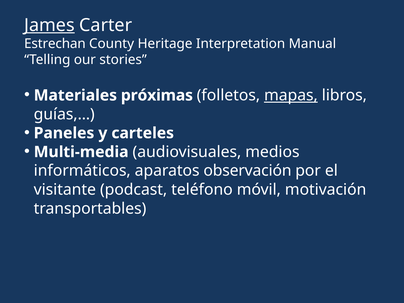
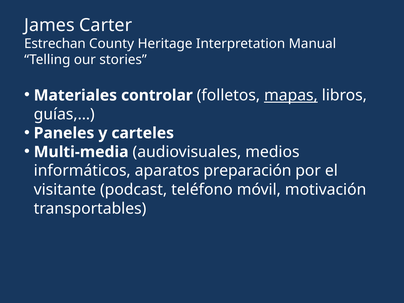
James underline: present -> none (49, 25)
próximas: próximas -> controlar (157, 95)
observación: observación -> preparación (248, 171)
